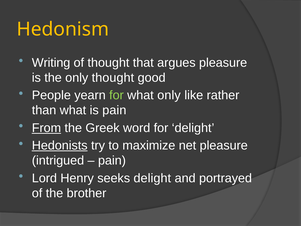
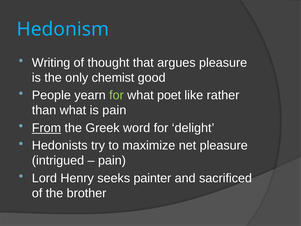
Hedonism colour: yellow -> light blue (63, 29)
only thought: thought -> chemist (113, 78)
what only: only -> poet (169, 95)
Hedonists underline: present -> none (60, 145)
seeks delight: delight -> painter (152, 178)
portrayed: portrayed -> sacrificed (226, 178)
